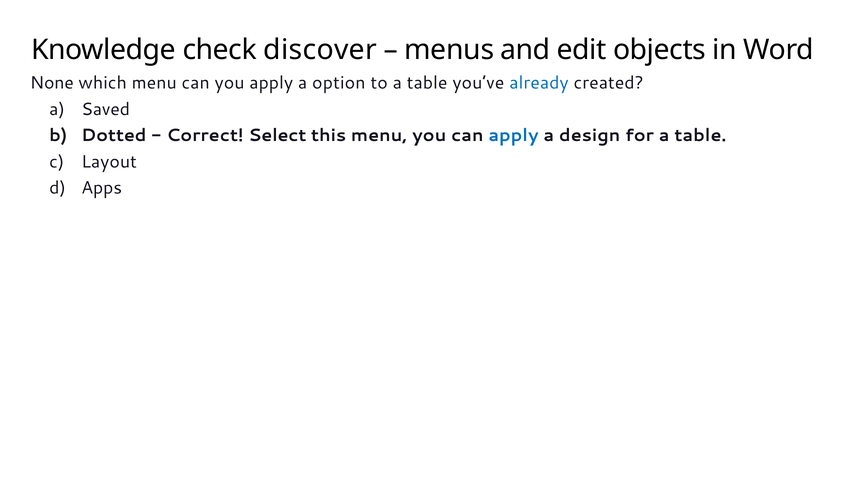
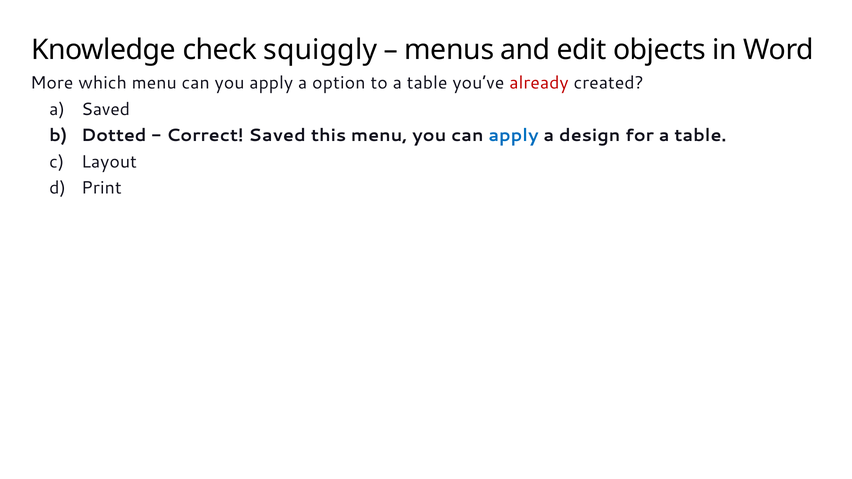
discover: discover -> squiggly (320, 50)
None: None -> More (52, 83)
already colour: blue -> red (539, 83)
Correct Select: Select -> Saved (277, 136)
Apps: Apps -> Print (101, 188)
